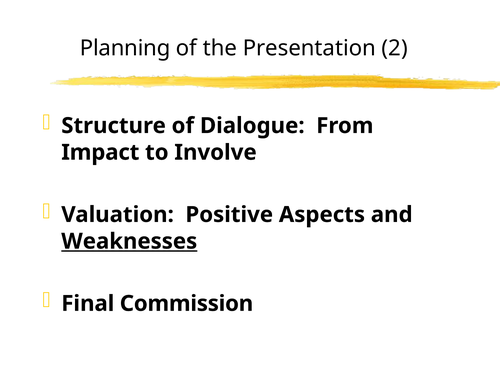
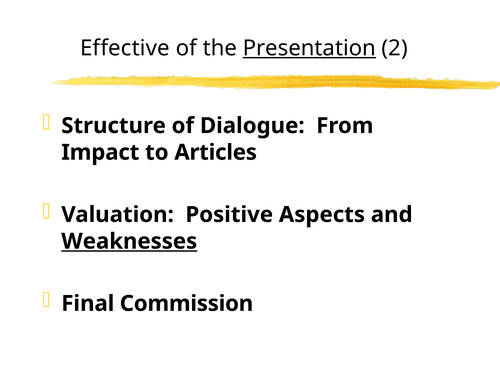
Planning: Planning -> Effective (125, 48)
Presentation underline: none -> present (309, 48)
Involve: Involve -> Articles (216, 152)
